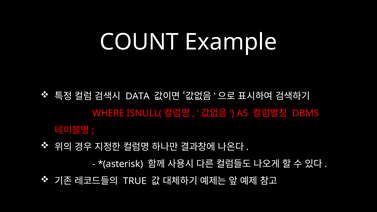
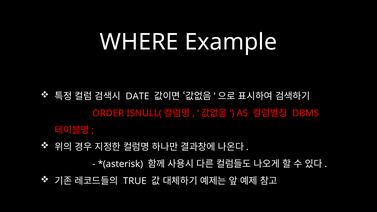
COUNT: COUNT -> WHERE (139, 42)
DATA: DATA -> DATE (137, 96)
WHERE: WHERE -> ORDER (108, 113)
